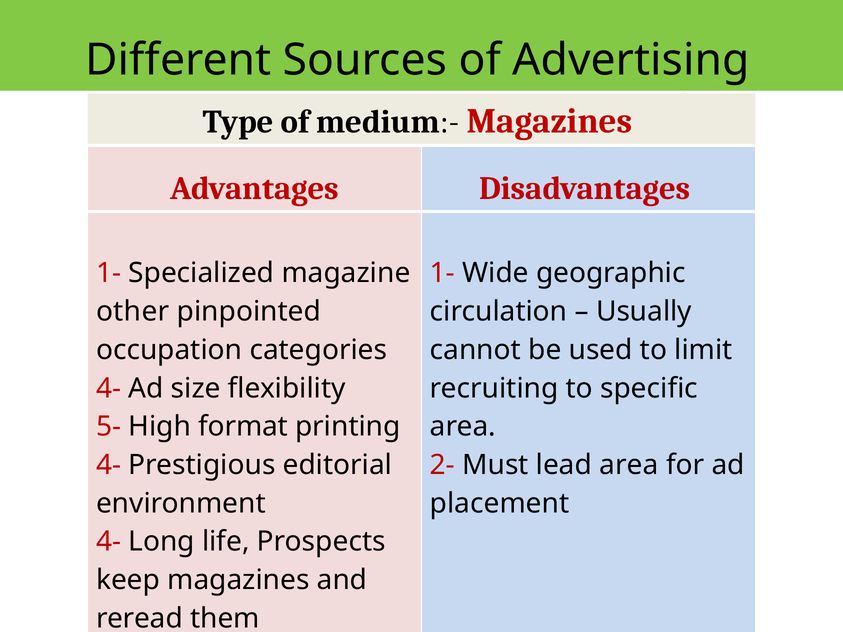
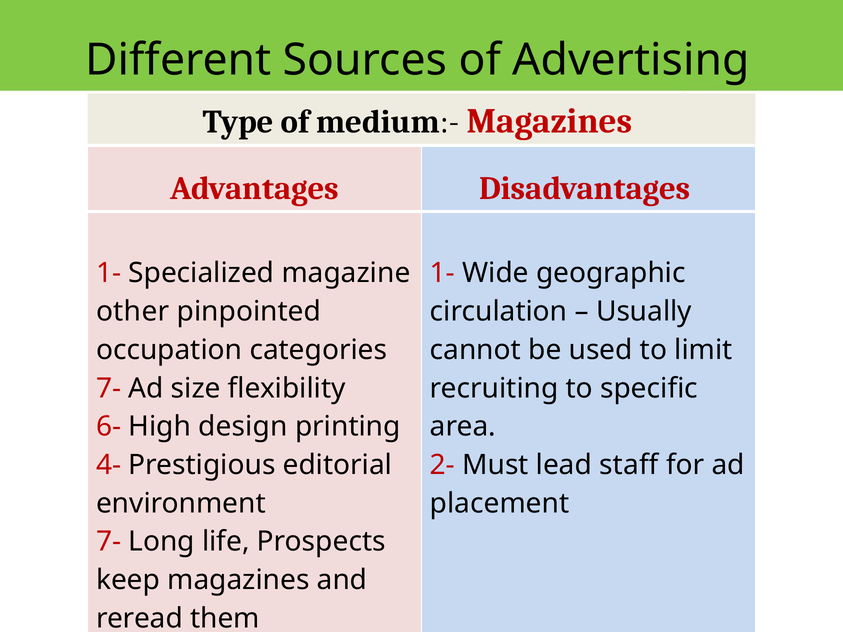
4-: 4- -> 7- (109, 388)
5-: 5- -> 6- (109, 427)
format: format -> design (243, 427)
lead area: area -> staff (629, 465)
4-: 4- -> 7- (109, 542)
